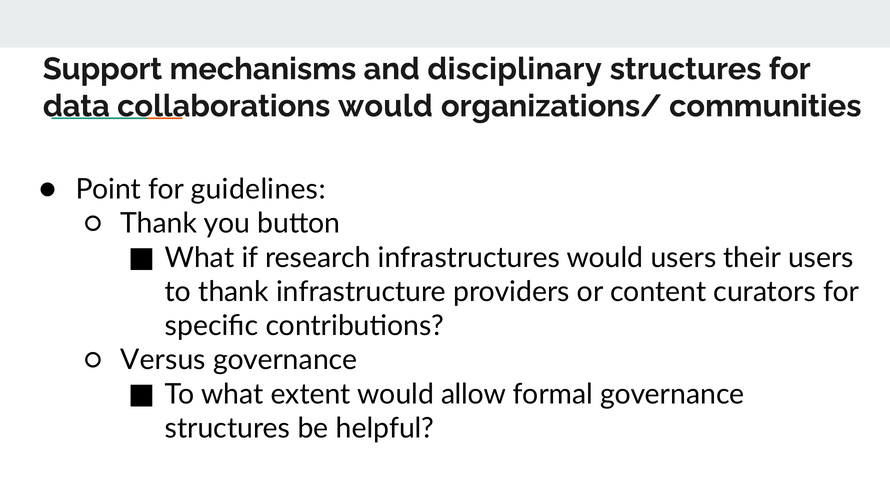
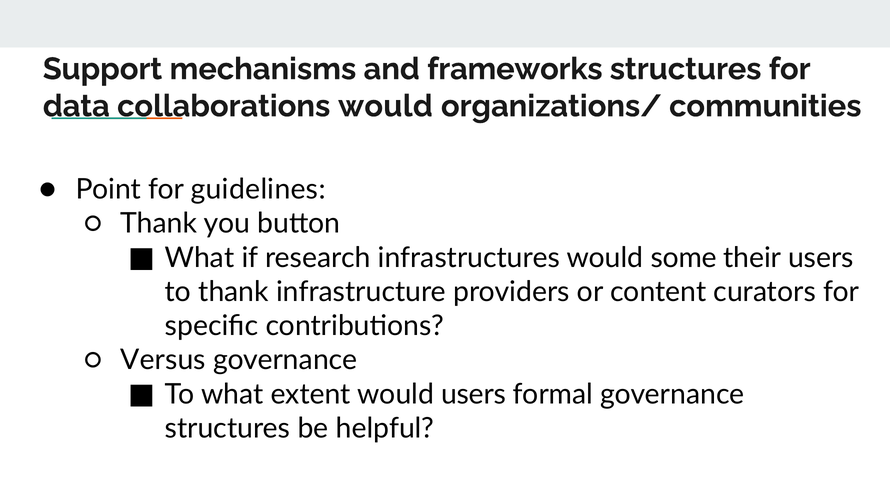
disciplinary: disciplinary -> frameworks (515, 69)
would users: users -> some (684, 257)
would allow: allow -> users (474, 394)
